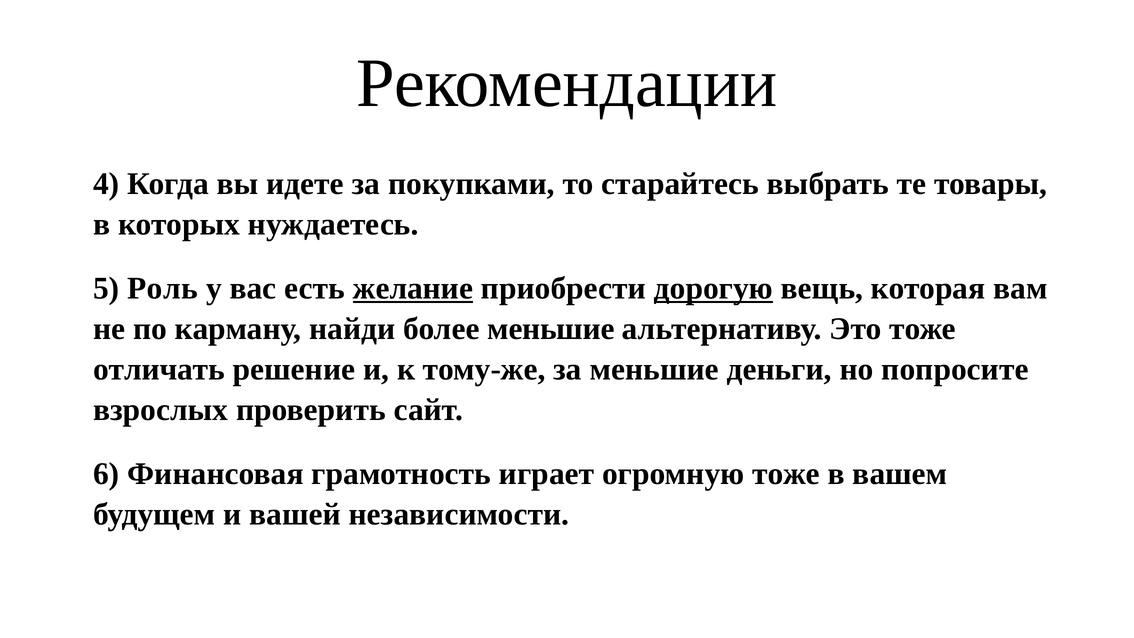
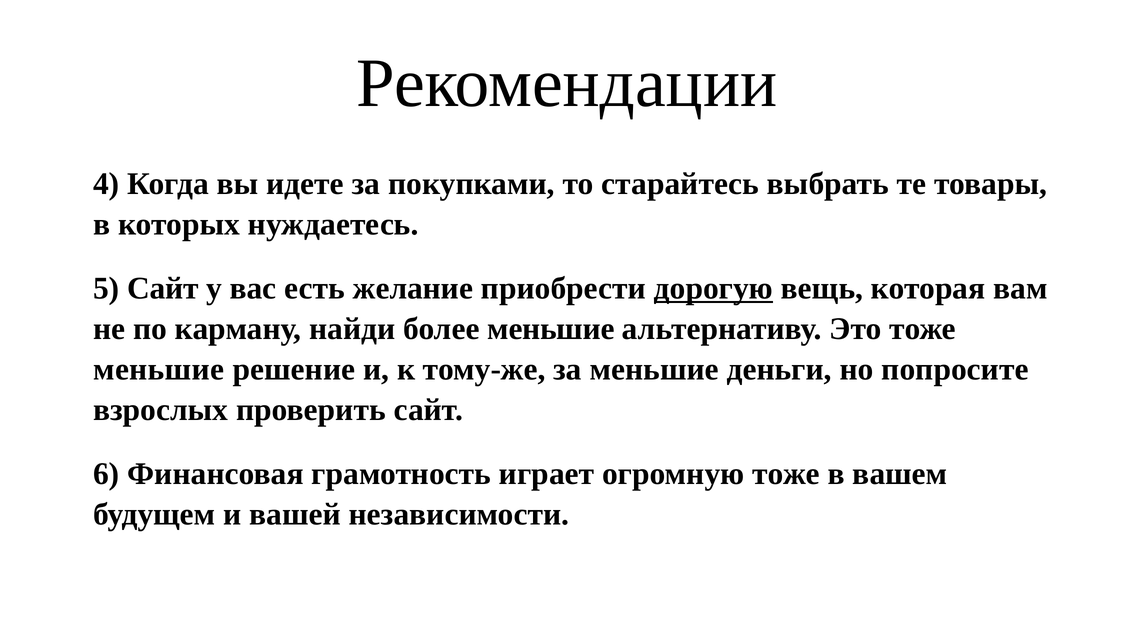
5 Роль: Роль -> Сайт (163, 288)
желание underline: present -> none (413, 288)
отличать: отличать -> меньшие (159, 369)
